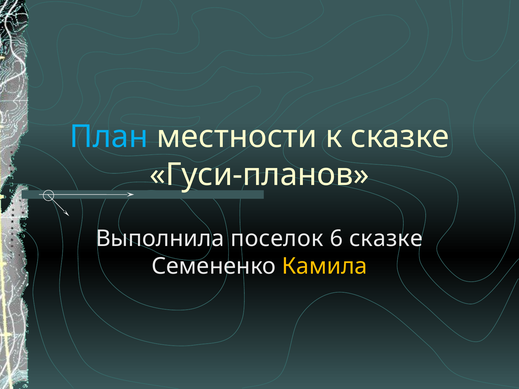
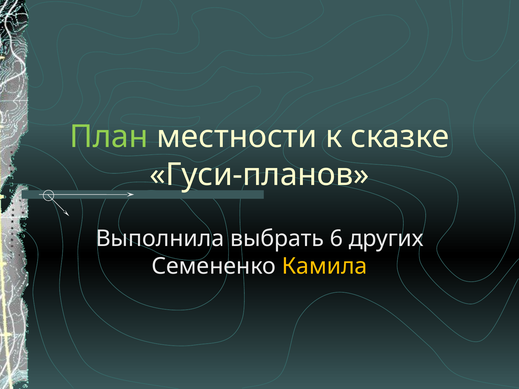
План colour: light blue -> light green (109, 137)
поселок: поселок -> выбрать (277, 239)
6 сказке: сказке -> других (386, 239)
